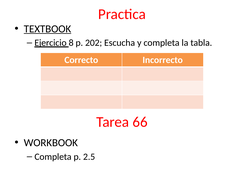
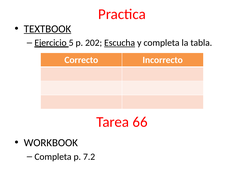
8: 8 -> 5 (71, 43)
Escucha underline: none -> present (120, 43)
2.5: 2.5 -> 7.2 (89, 157)
